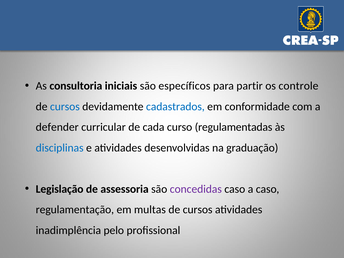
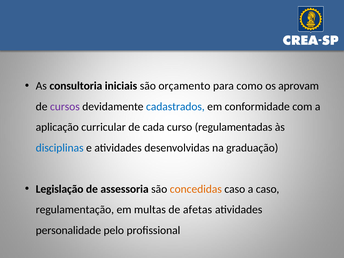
específicos: específicos -> orçamento (184, 86)
partir: partir -> como (250, 86)
controle: controle -> aprovam (299, 86)
cursos colour: blue -> purple (65, 107)
defender: defender -> aplicação (57, 127)
concedidas colour: purple -> orange (196, 189)
cursos: cursos -> afetas (198, 210)
inadimplência: inadimplência -> personalidade (68, 230)
